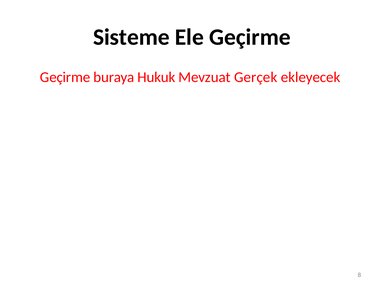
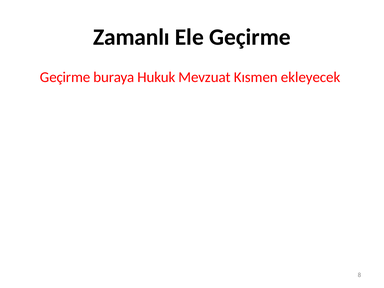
Sisteme: Sisteme -> Zamanlı (131, 37)
Gerçek: Gerçek -> Kısmen (256, 77)
